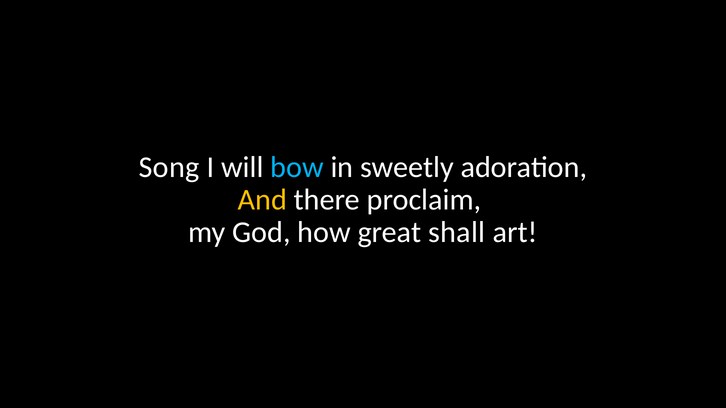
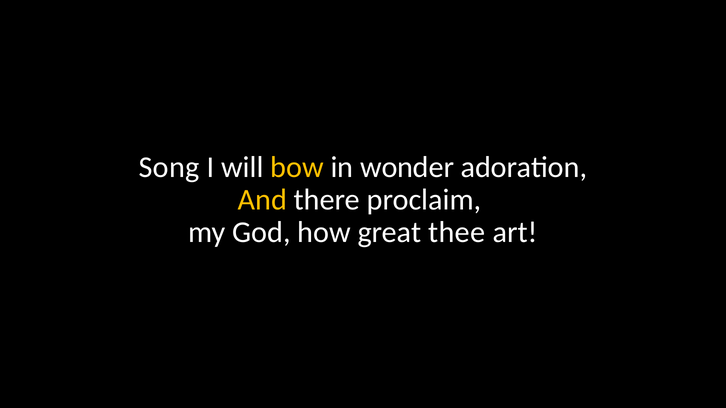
bow colour: light blue -> yellow (297, 167)
sweetly: sweetly -> wonder (407, 167)
shall: shall -> thee (457, 233)
